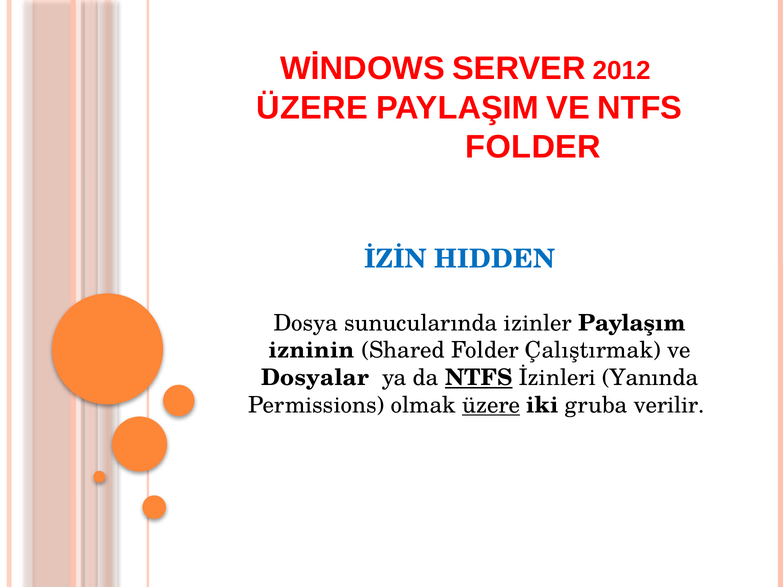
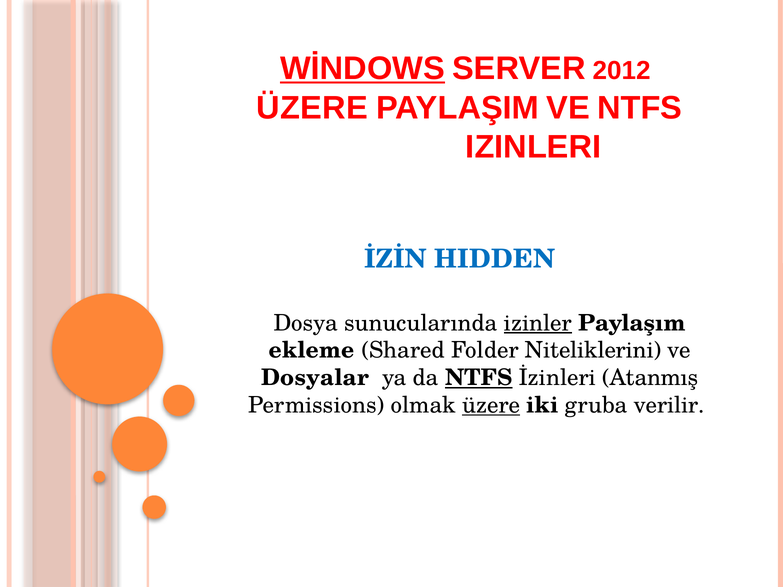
WİNDOWS underline: none -> present (362, 69)
FOLDER: FOLDER -> IZINLERI (533, 147)
izinler underline: none -> present (538, 323)
izninin: izninin -> ekleme (312, 351)
Çalıştırmak: Çalıştırmak -> Niteliklerini (593, 351)
Yanında: Yanında -> Atanmış (650, 378)
